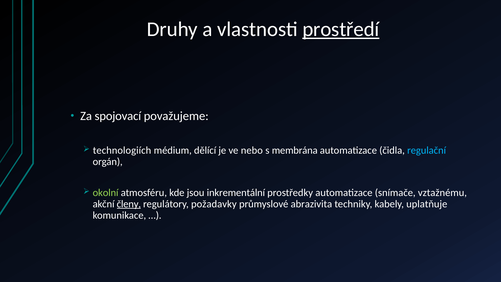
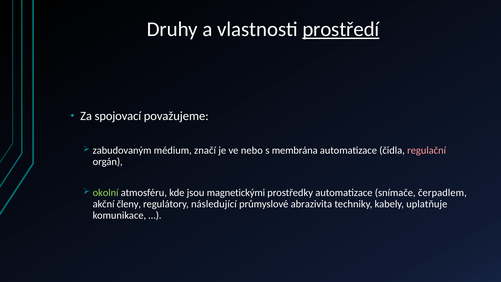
technologiích: technologiích -> zabudovaným (122, 150)
dělící: dělící -> značí (205, 150)
regulační colour: light blue -> pink (427, 150)
inkrementální: inkrementální -> magnetickými (236, 193)
vztažnému: vztažnému -> čerpadlem (442, 193)
členy underline: present -> none (129, 204)
požadavky: požadavky -> následující (214, 204)
